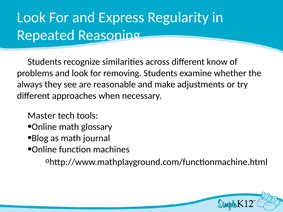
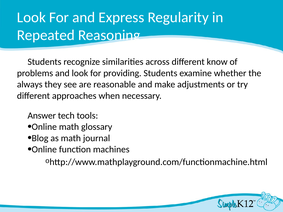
removing: removing -> providing (122, 73)
Master: Master -> Answer (42, 116)
